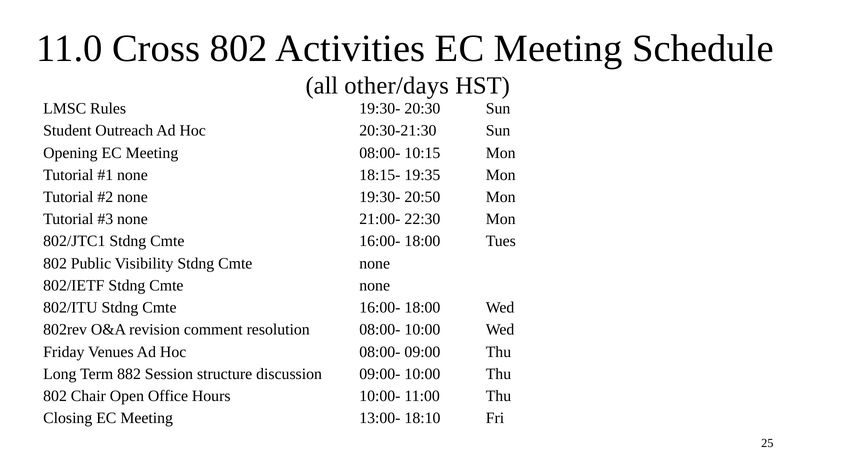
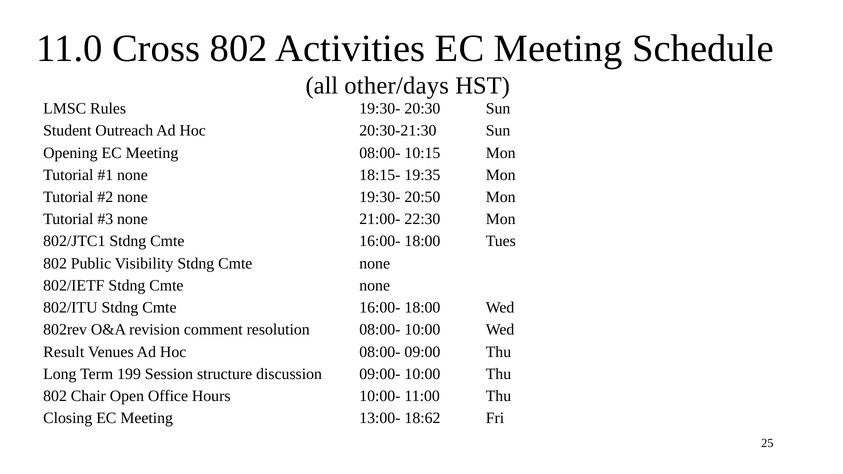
Friday: Friday -> Result (64, 352)
882: 882 -> 199 (129, 374)
18:10: 18:10 -> 18:62 (422, 418)
